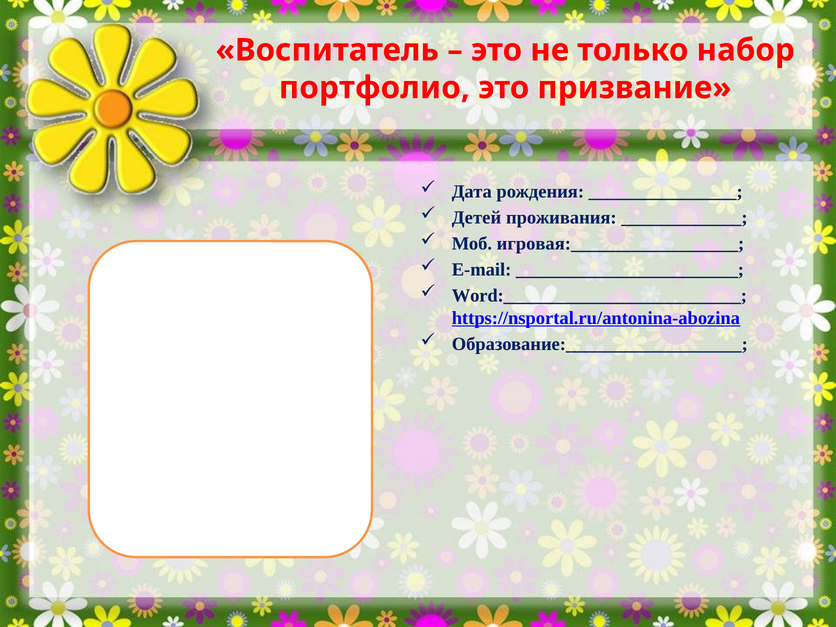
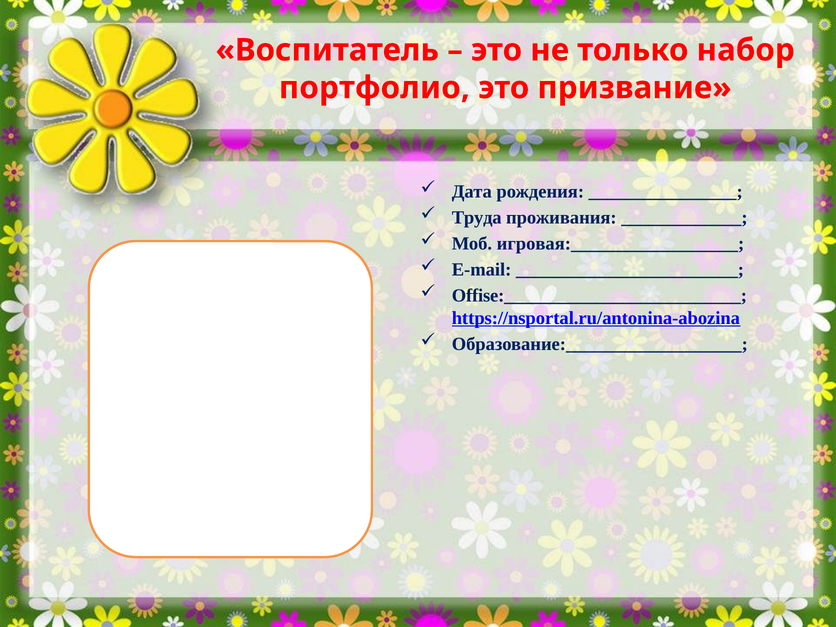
Детей: Детей -> Труда (477, 218)
Word:__________________________: Word:__________________________ -> Offise:__________________________ (599, 296)
